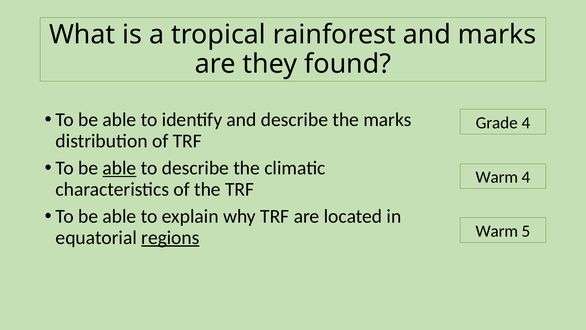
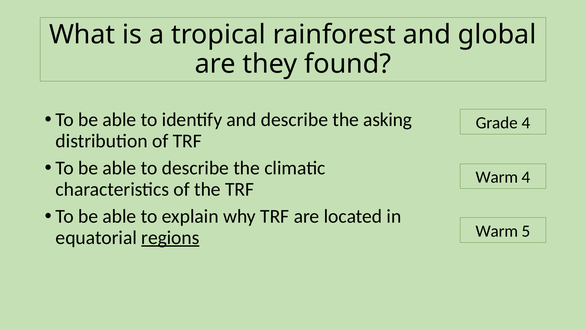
and marks: marks -> global (497, 35)
the marks: marks -> asking (388, 120)
able underline: present -> none (119, 168)
